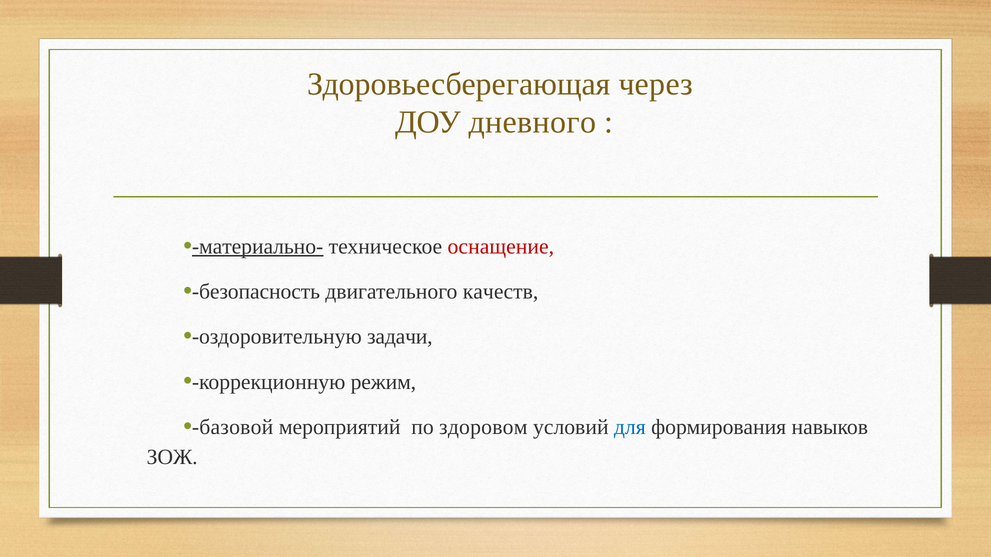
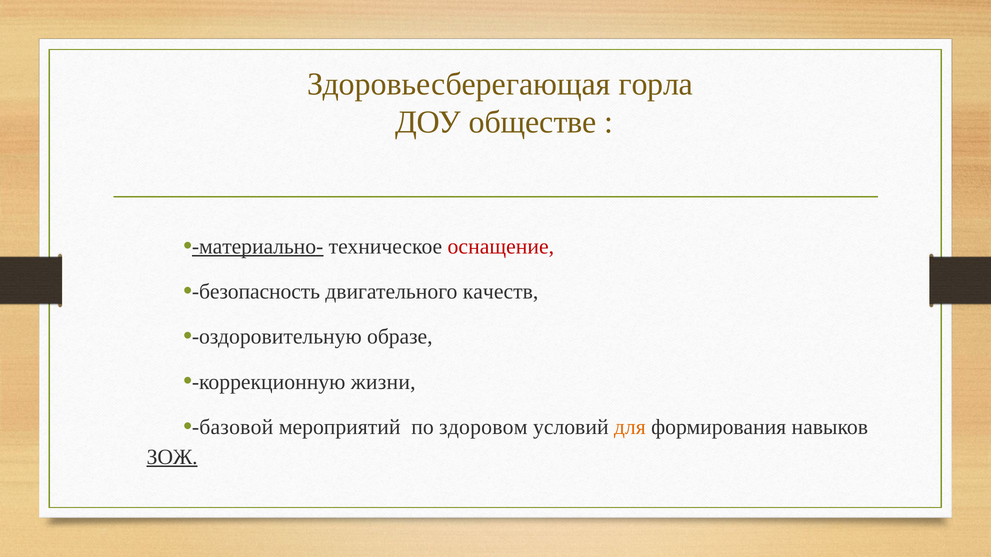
через: через -> горла (656, 84)
дневного: дневного -> обществе (533, 122)
задачи: задачи -> образе (400, 337)
режим: режим -> жизни (383, 382)
для colour: blue -> orange (630, 427)
ЗОЖ underline: none -> present (172, 457)
